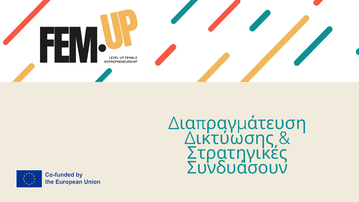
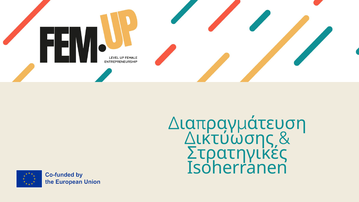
Συνδυάσουν: Συνδυάσουν -> Isoherranen (237, 168)
